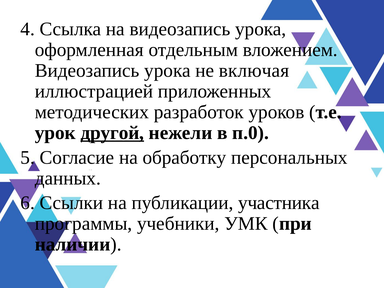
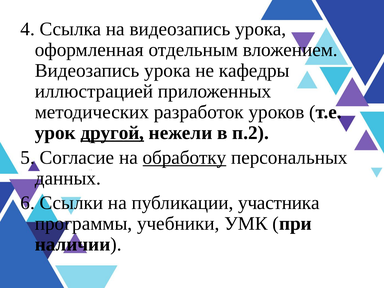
включая: включая -> кафедры (254, 71)
п.0: п.0 -> п.2 (251, 133)
обработку underline: none -> present (184, 157)
